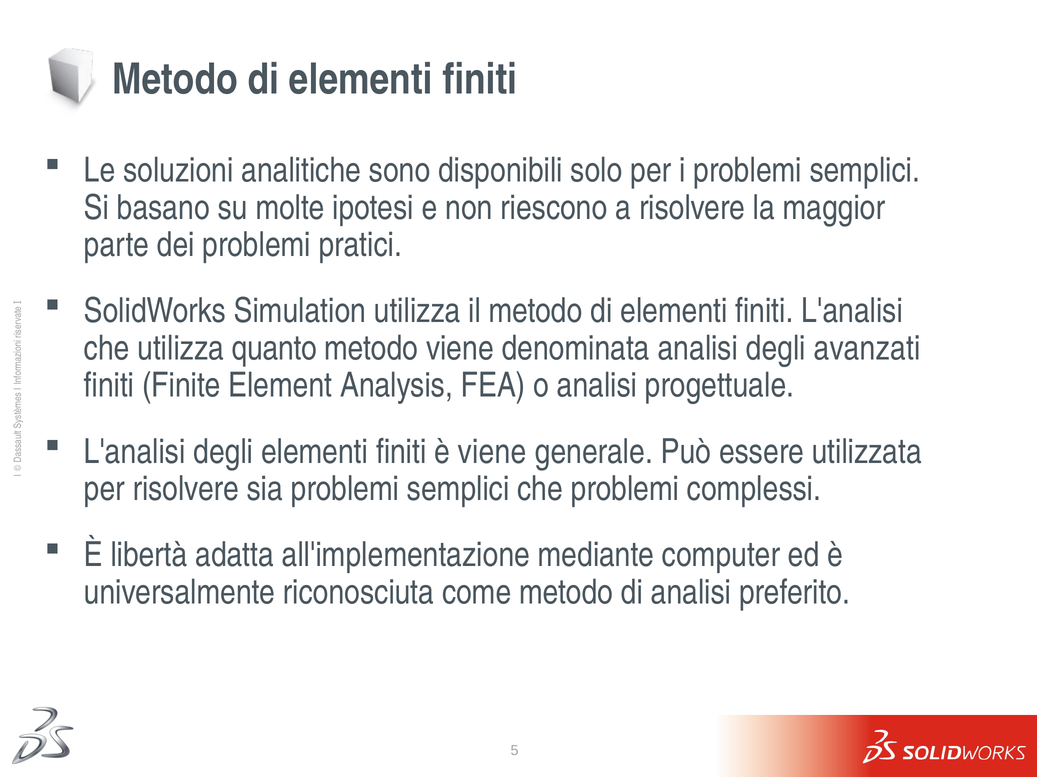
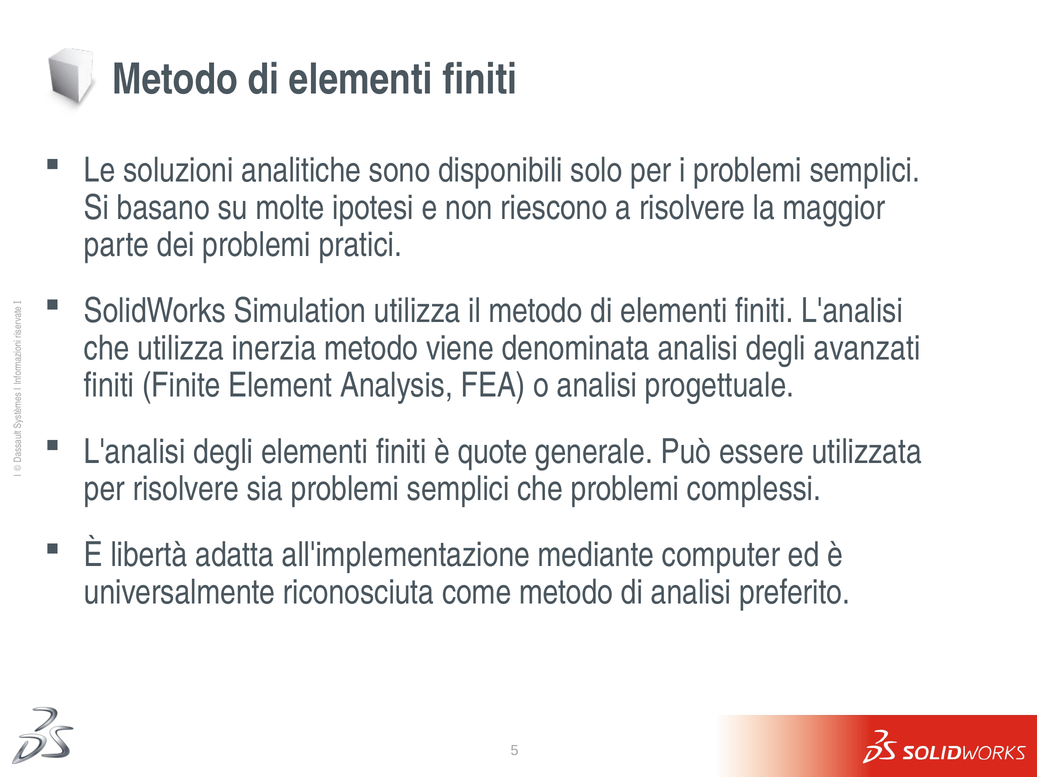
quanto: quanto -> inerzia (274, 349)
è viene: viene -> quote (493, 452)
